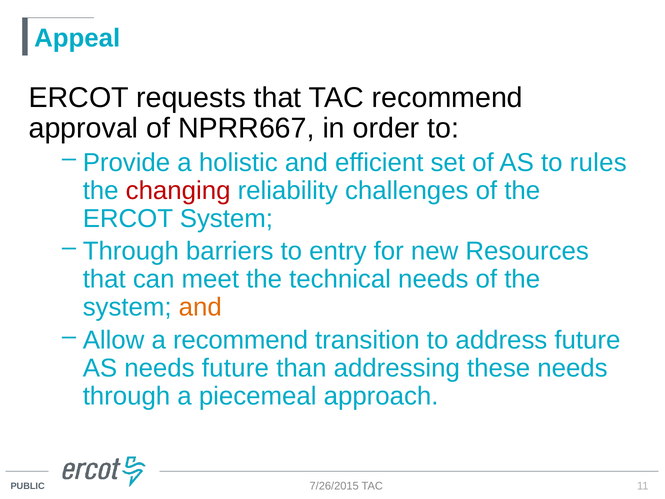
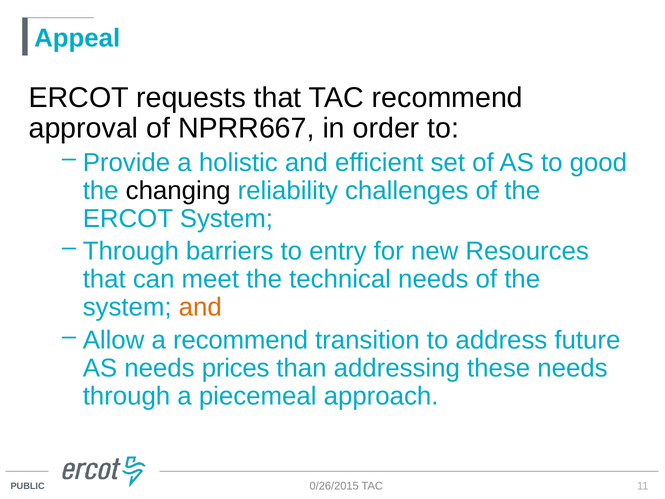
rules: rules -> good (598, 163)
changing colour: red -> black (178, 190)
needs future: future -> prices (236, 368)
7/26/2015: 7/26/2015 -> 0/26/2015 (334, 486)
